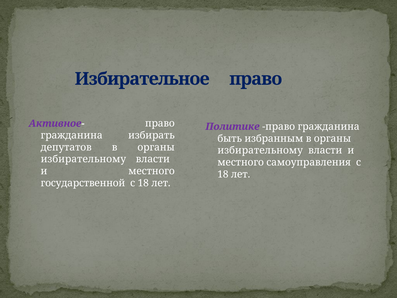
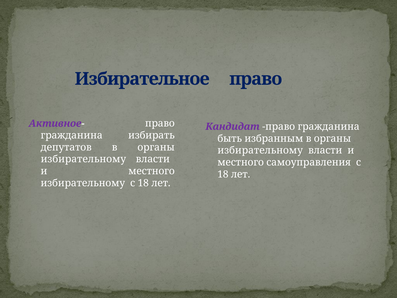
Политике: Политике -> Кандидат (233, 126)
государственной: государственной -> избирательному (83, 183)
